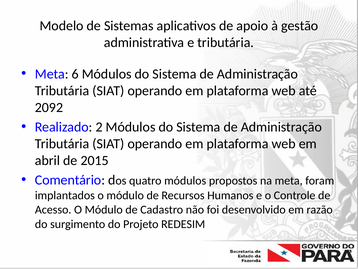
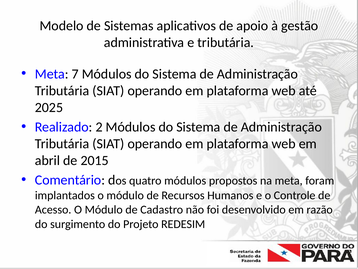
6: 6 -> 7 (75, 74)
2092: 2092 -> 2025 (49, 107)
